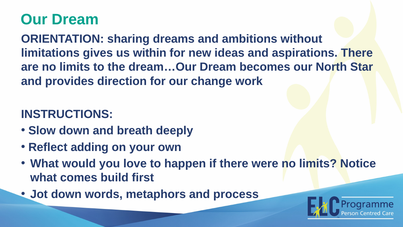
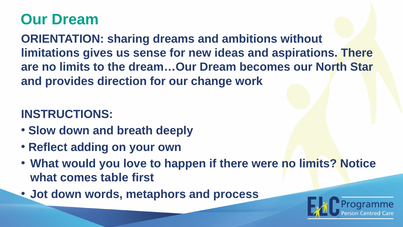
within: within -> sense (150, 53)
build: build -> table (114, 178)
